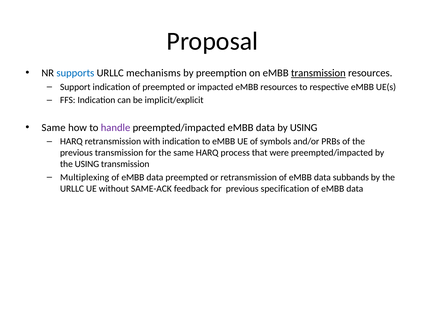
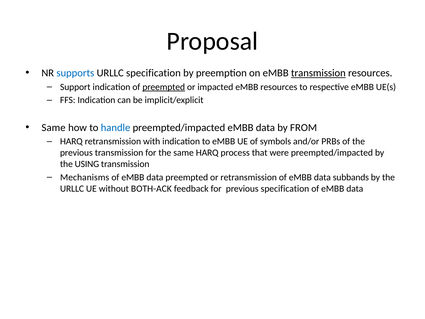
URLLC mechanisms: mechanisms -> specification (153, 73)
preempted underline: none -> present (164, 87)
handle colour: purple -> blue (116, 128)
by USING: USING -> FROM (304, 128)
Multiplexing: Multiplexing -> Mechanisms (85, 177)
SAME-ACK: SAME-ACK -> BOTH-ACK (151, 189)
